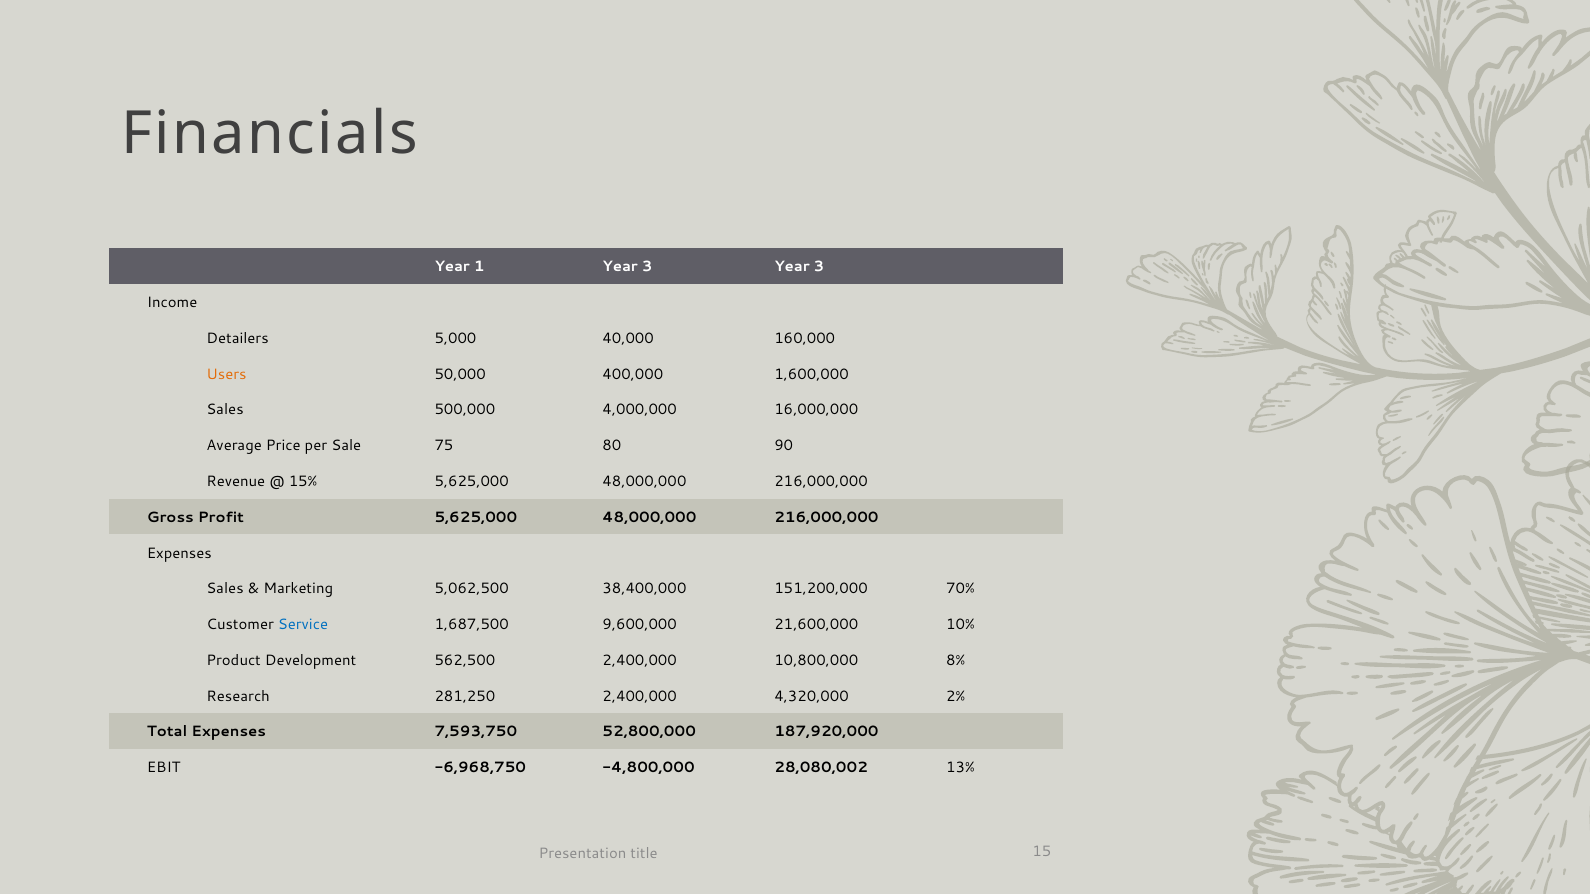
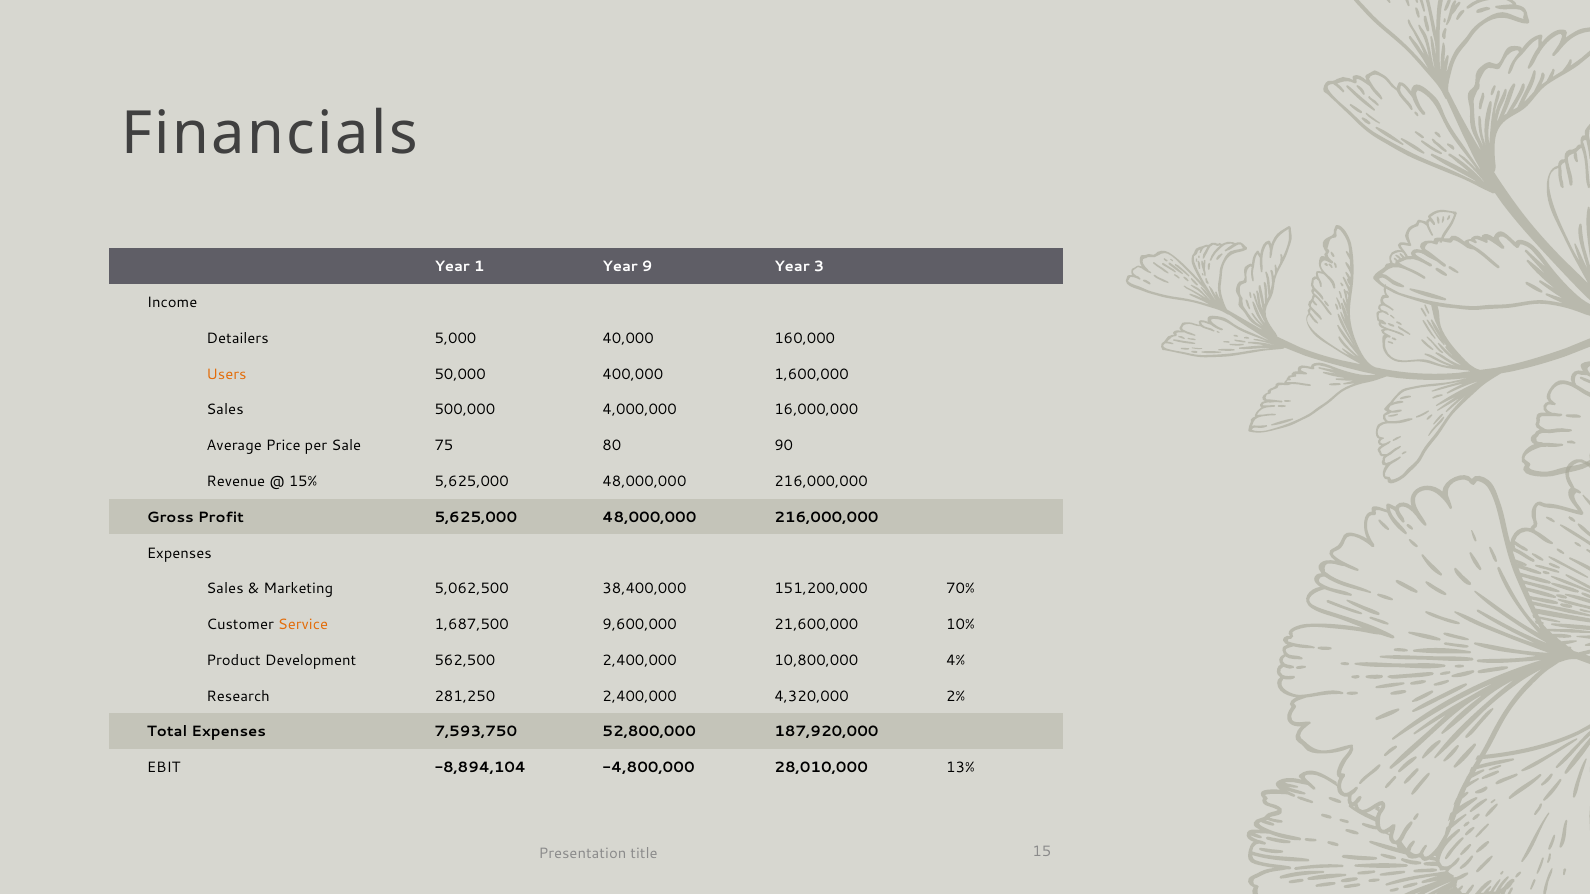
1 Year 3: 3 -> 9 (647, 267)
Service colour: blue -> orange (303, 625)
8%: 8% -> 4% (956, 661)
-6,968,750: -6,968,750 -> -8,894,104 (480, 768)
28,080,002: 28,080,002 -> 28,010,000 (821, 768)
